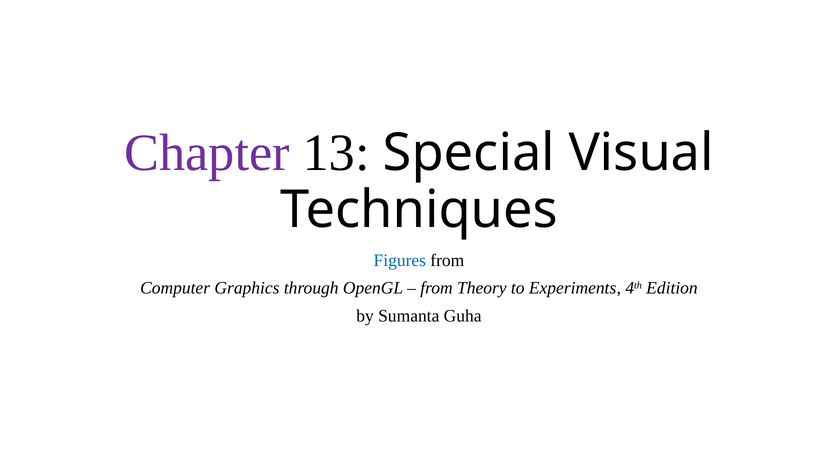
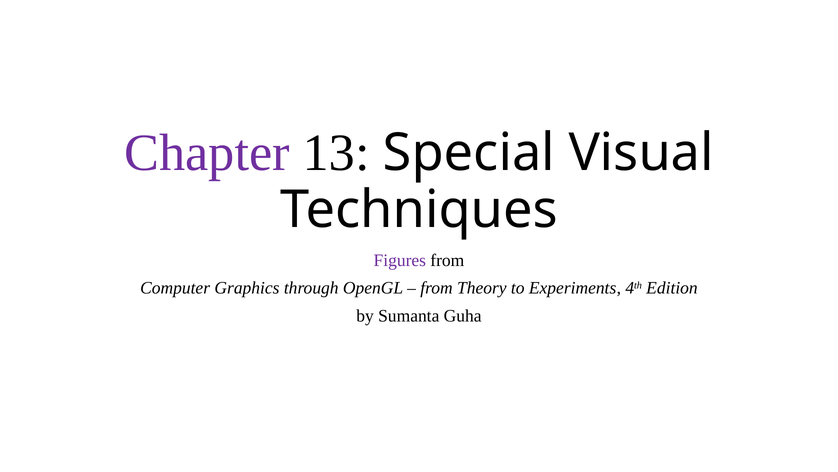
Figures colour: blue -> purple (400, 260)
